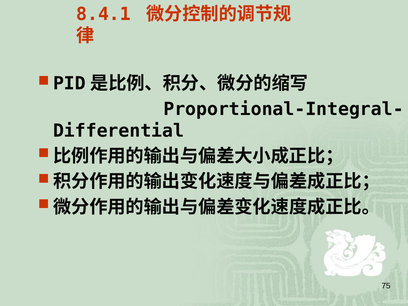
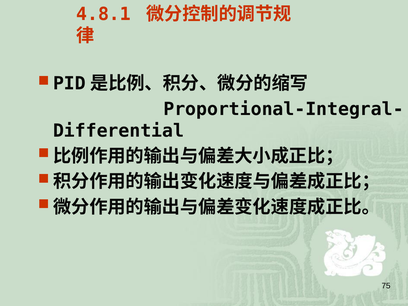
8.4.1: 8.4.1 -> 4.8.1 (104, 14)
